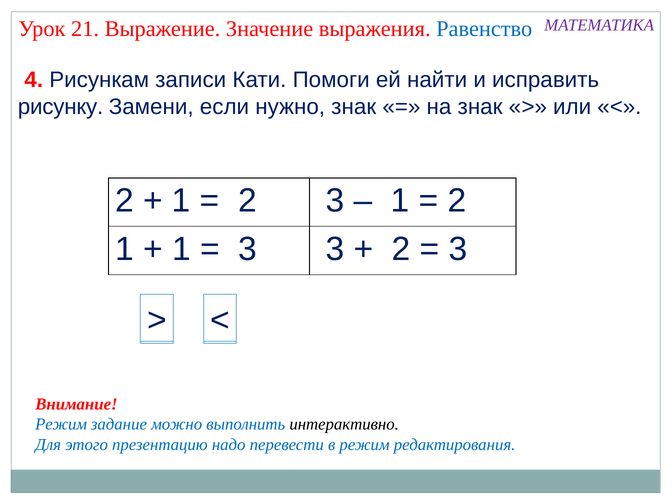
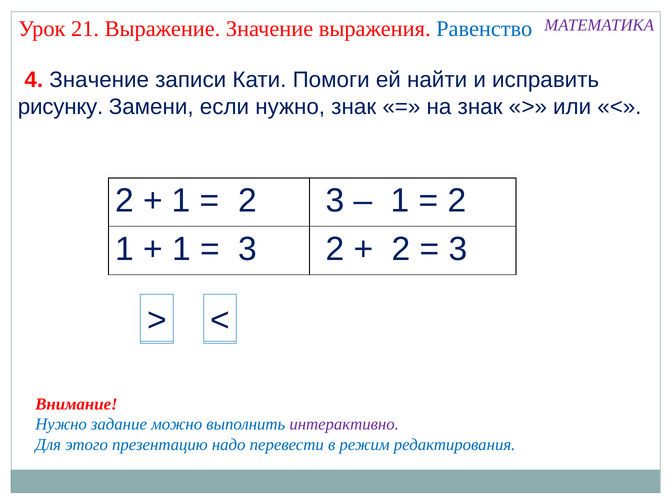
4 Рисункам: Рисункам -> Значение (99, 80)
3 3: 3 -> 2 (335, 249)
Режим: Режим -> Нужно (61, 424)
интерактивно colour: black -> purple (344, 424)
